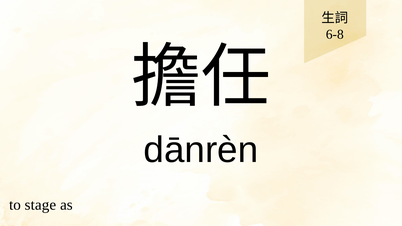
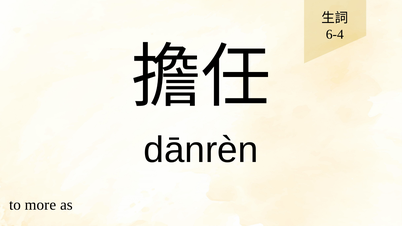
6-8: 6-8 -> 6-4 (335, 34)
stage: stage -> more (40, 205)
